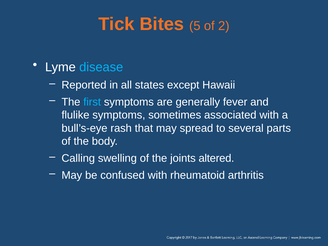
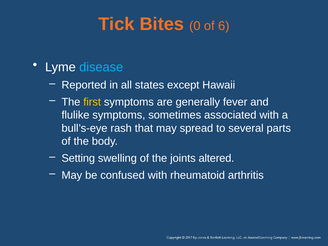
5: 5 -> 0 (195, 26)
2: 2 -> 6 (224, 26)
first colour: light blue -> yellow (92, 102)
Calling: Calling -> Setting (78, 158)
